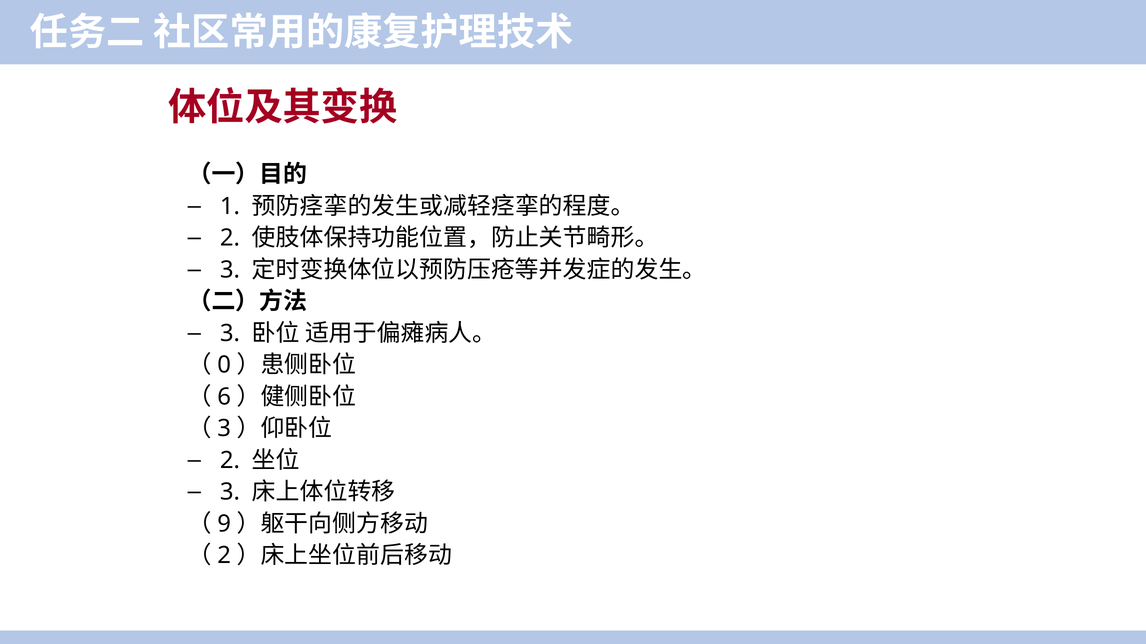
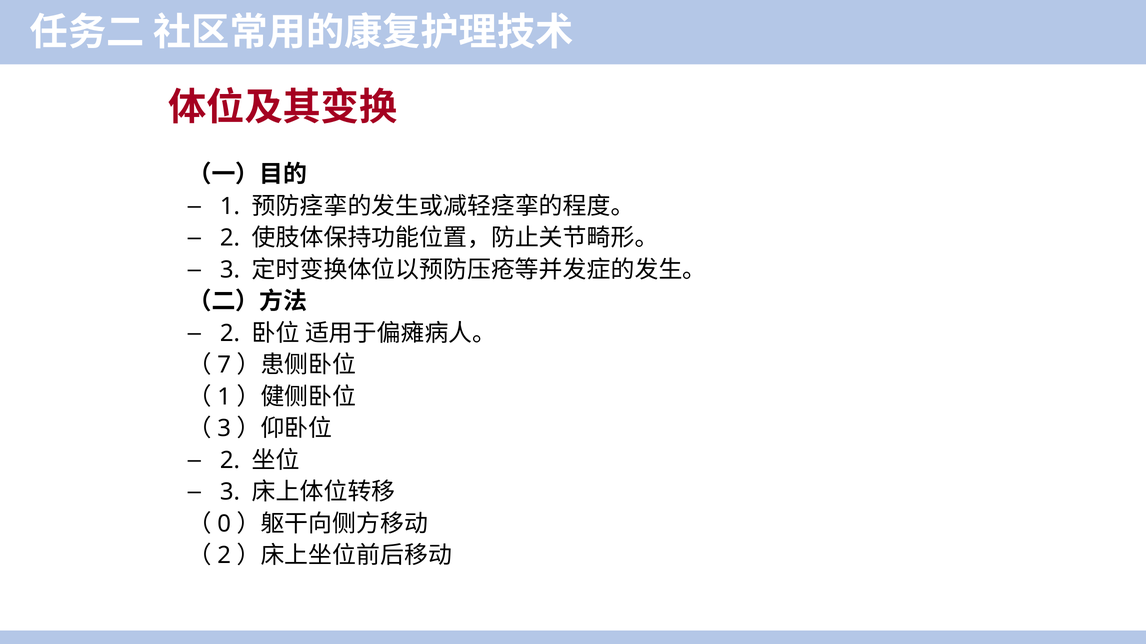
3: 3 -> 2 (230, 334)
0: 0 -> 7 (224, 365)
6: 6 -> 1 (224, 397)
9: 9 -> 0 (224, 524)
